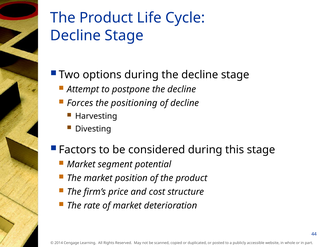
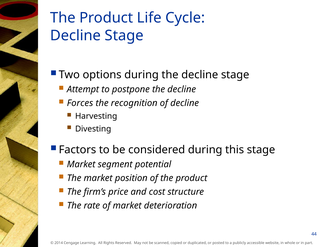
positioning: positioning -> recognition (134, 103)
